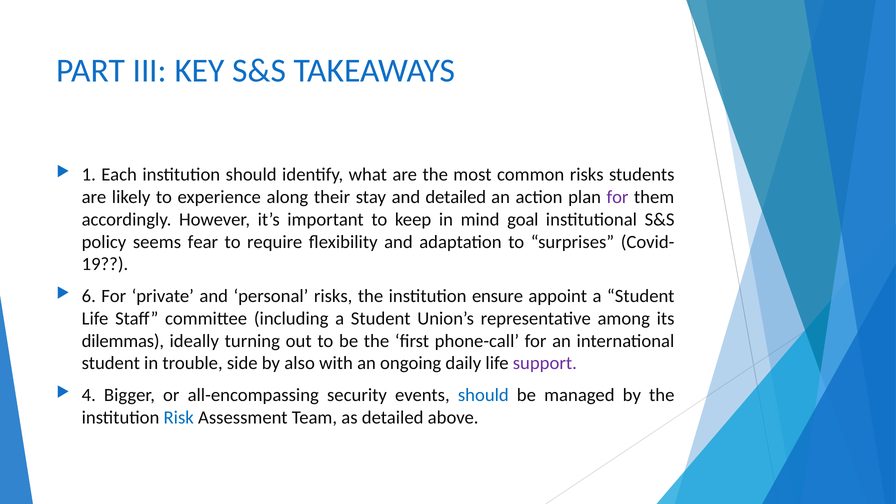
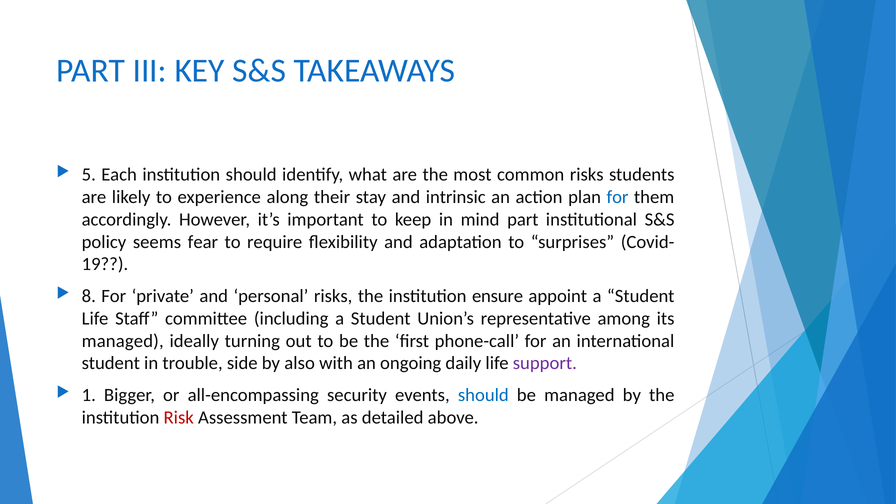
1: 1 -> 5 (89, 175)
and detailed: detailed -> intrinsic (456, 197)
for colour: purple -> blue (618, 197)
mind goal: goal -> part (523, 219)
6: 6 -> 8 (89, 296)
dilemmas: dilemmas -> managed (123, 341)
4: 4 -> 1 (89, 395)
Risk colour: blue -> red (179, 417)
